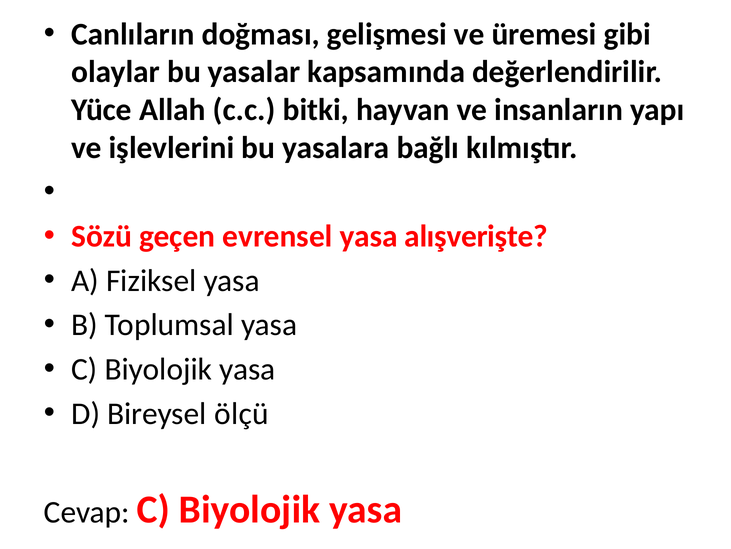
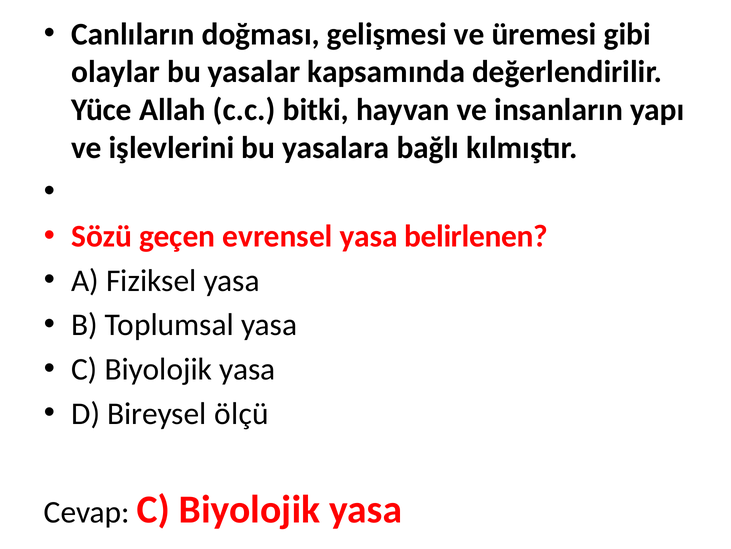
alışverişte: alışverişte -> belirlenen (476, 236)
